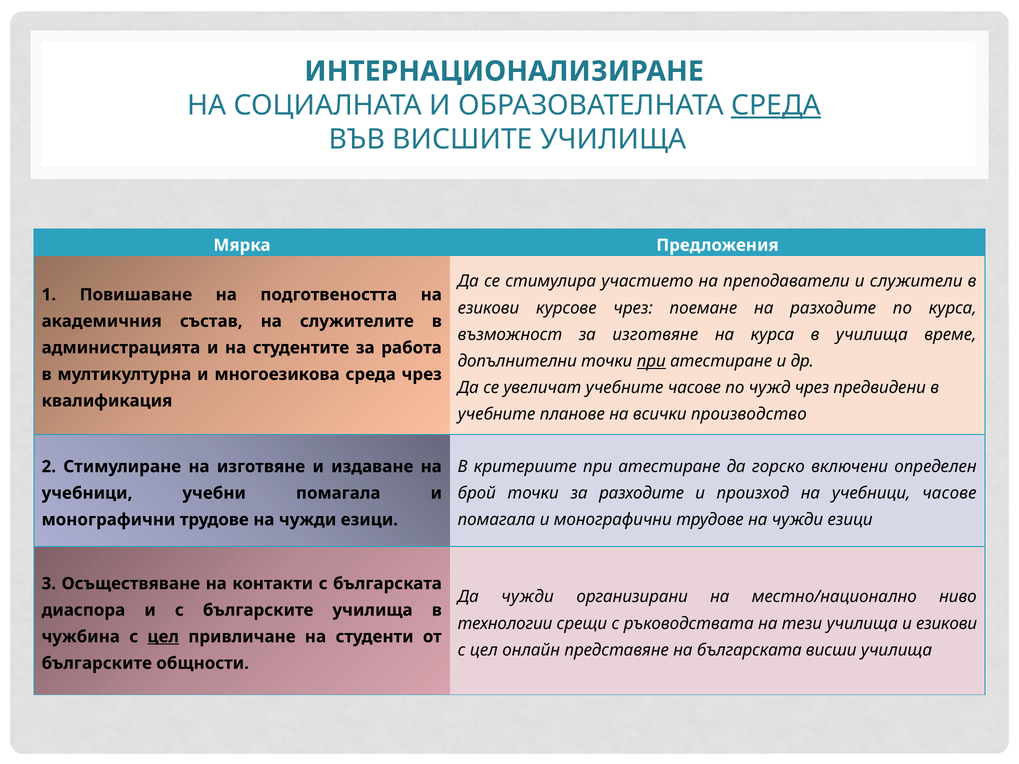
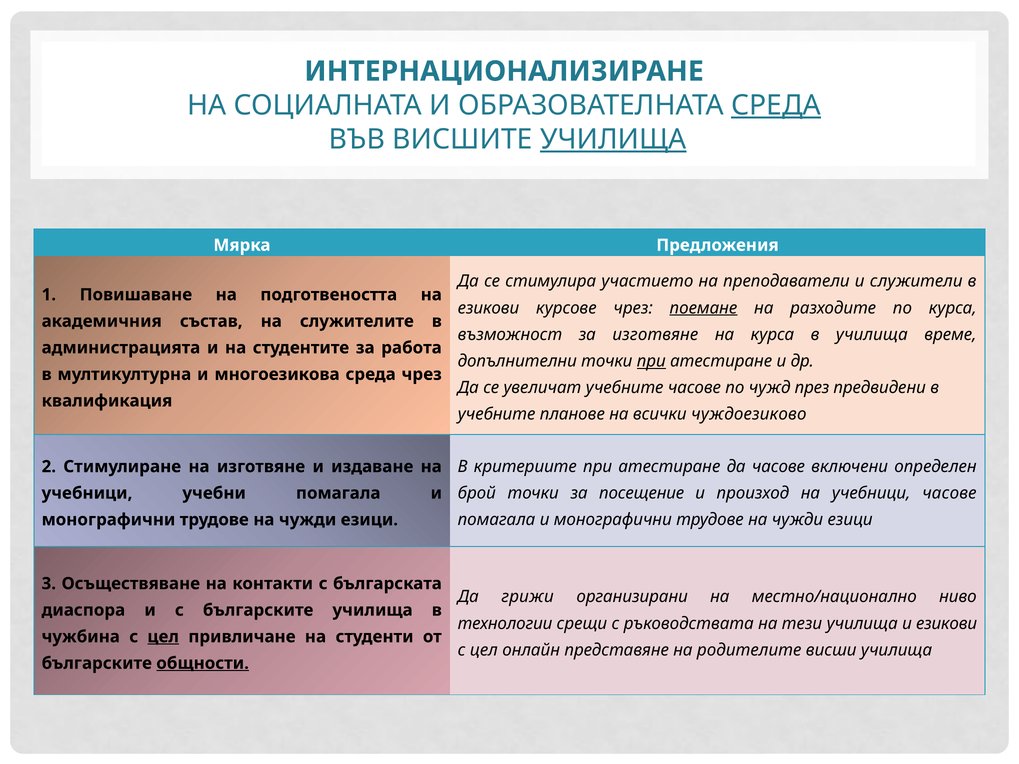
УЧИЛИЩА underline: none -> present (613, 139)
поемане underline: none -> present (703, 308)
чужд чрез: чрез -> през (812, 388)
производство: производство -> чуждоезиково (749, 414)
да горско: горско -> часове (778, 467)
за разходите: разходите -> посещение (642, 493)
Да чужди: чужди -> грижи (528, 597)
на българската: българската -> родителите (749, 650)
общности underline: none -> present (203, 663)
